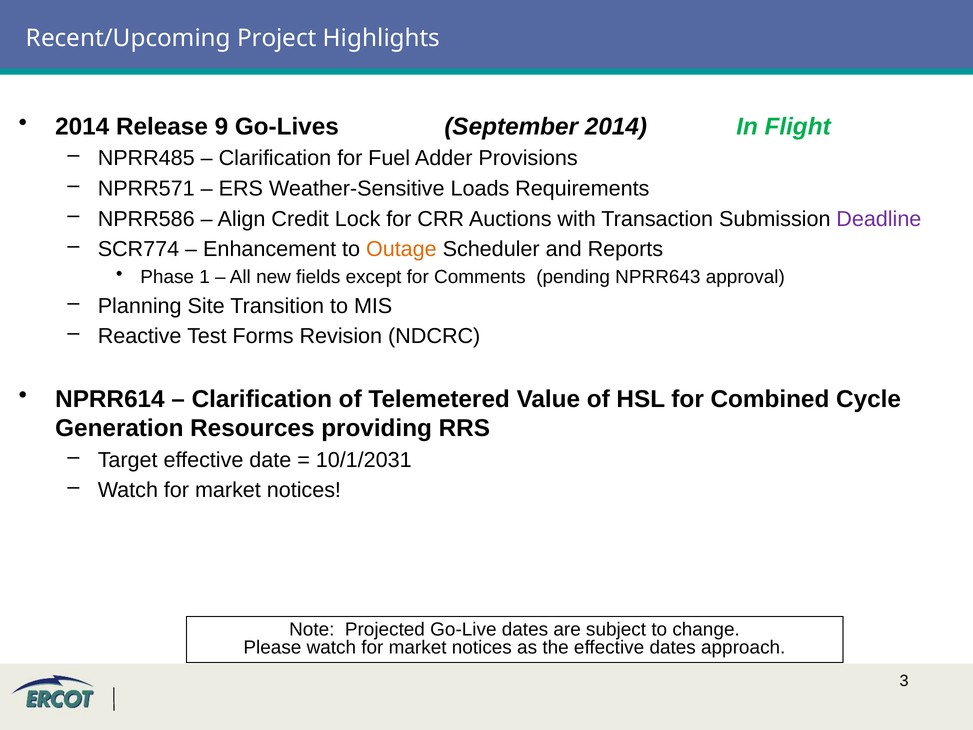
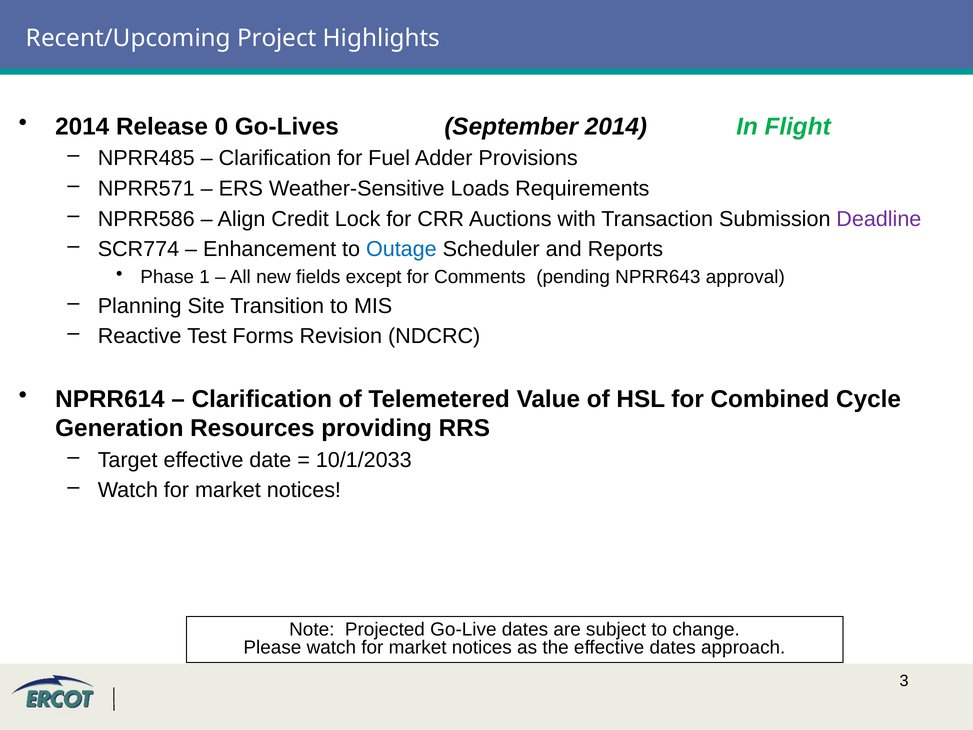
9: 9 -> 0 (221, 127)
Outage colour: orange -> blue (401, 249)
10/1/2031: 10/1/2031 -> 10/1/2033 (364, 460)
